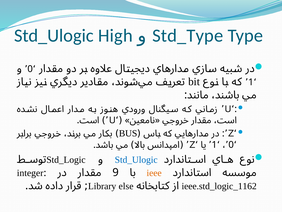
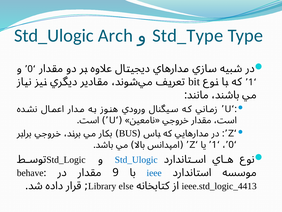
High: High -> Arch (115, 35)
integer: integer -> behave (30, 173)
ieee colour: orange -> blue (154, 173)
ieee.std_logic_1162: ieee.std_logic_1162 -> ieee.std_logic_4413 (219, 186)
